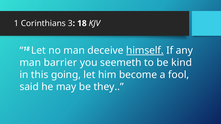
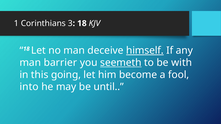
seemeth underline: none -> present (121, 63)
kind: kind -> with (182, 63)
said: said -> into (29, 87)
they: they -> until (109, 87)
